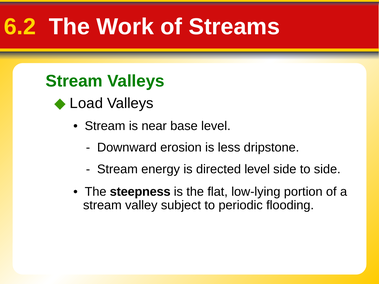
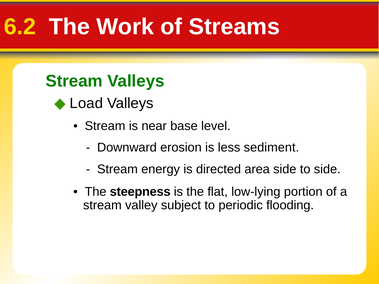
dripstone: dripstone -> sediment (271, 148)
directed level: level -> area (257, 169)
